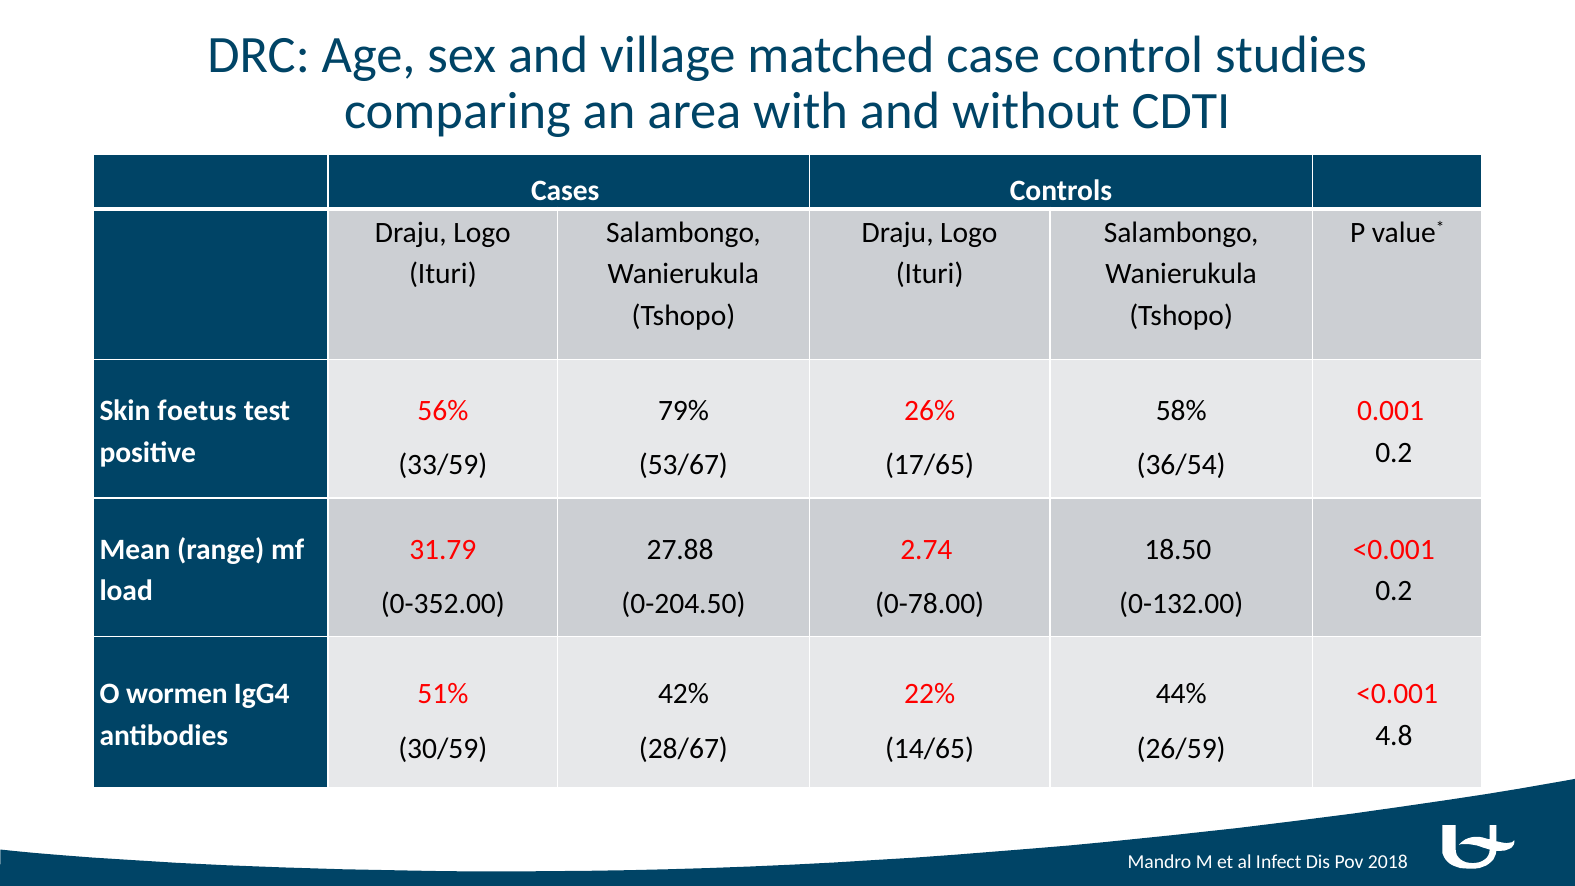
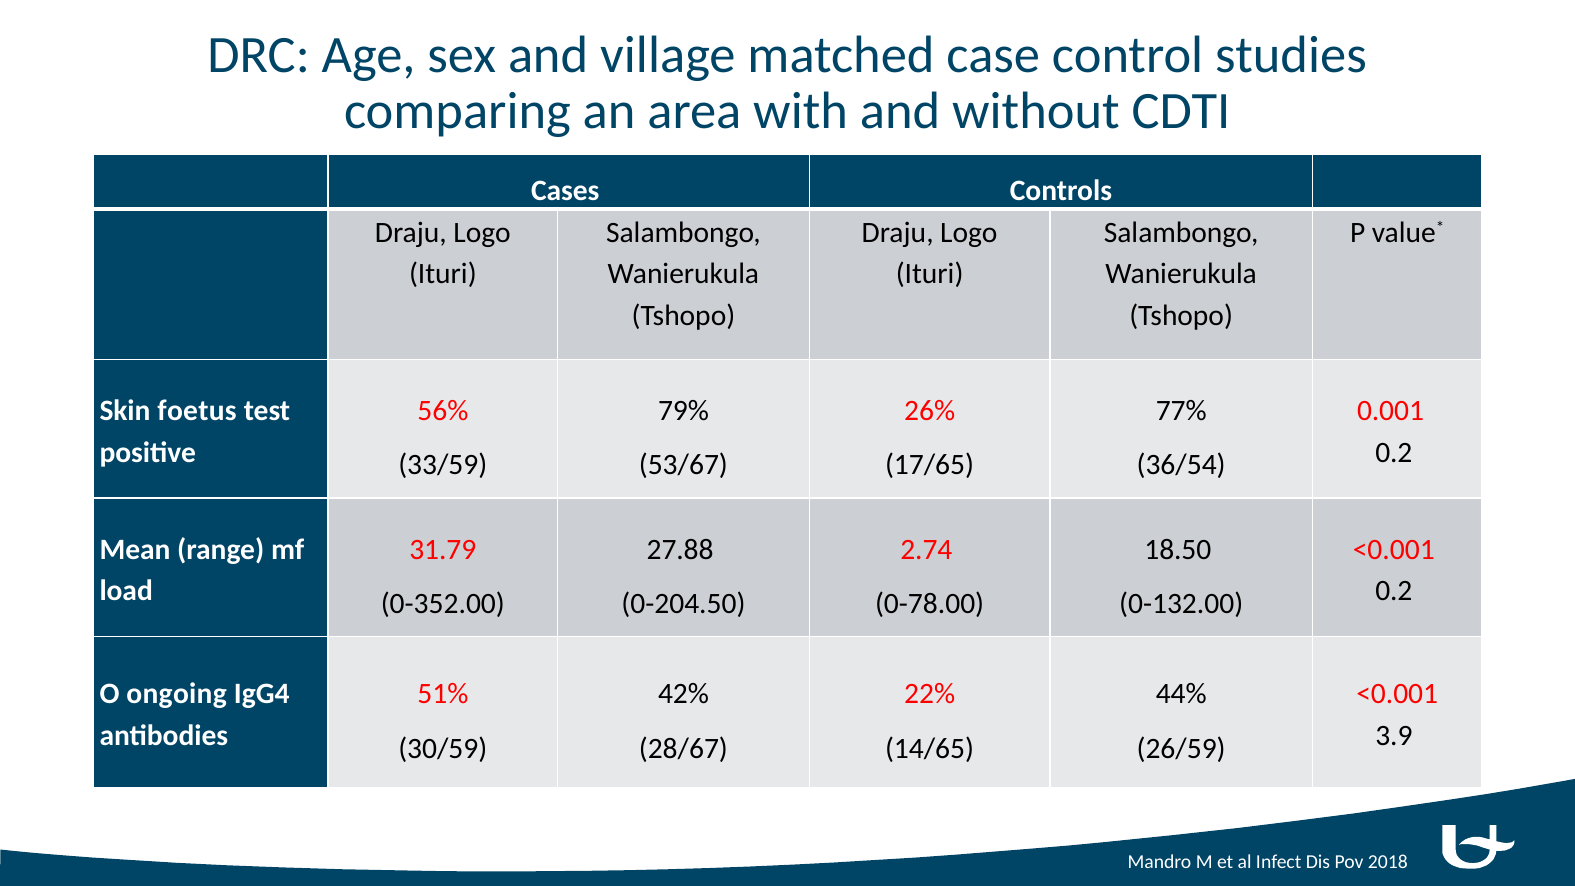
58%: 58% -> 77% (1181, 411)
wormen: wormen -> ongoing (177, 694)
4.8: 4.8 -> 3.9 (1394, 736)
